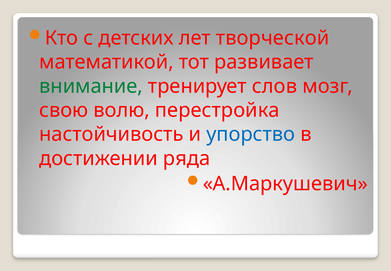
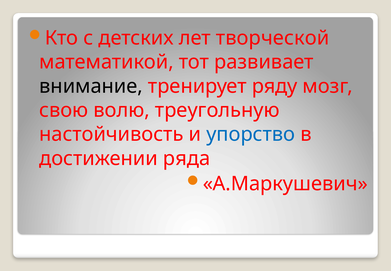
внимание colour: green -> black (91, 86)
слов: слов -> ряду (275, 86)
перестройка: перестройка -> треугольную (217, 110)
